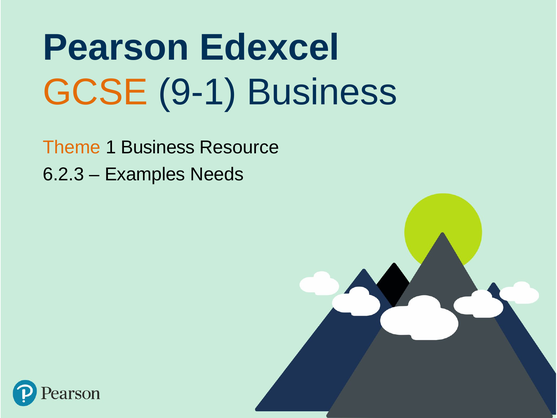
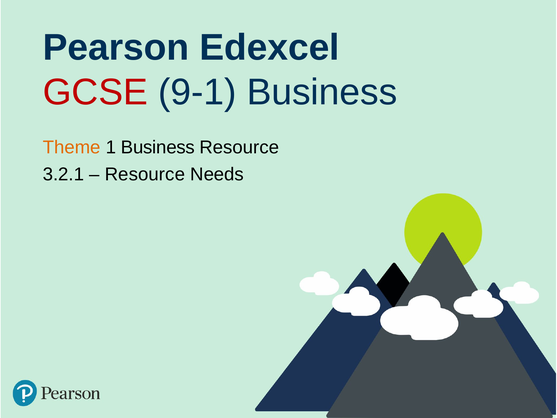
GCSE colour: orange -> red (95, 92)
6.2.3: 6.2.3 -> 3.2.1 (63, 174)
Examples: Examples -> Resource (145, 174)
